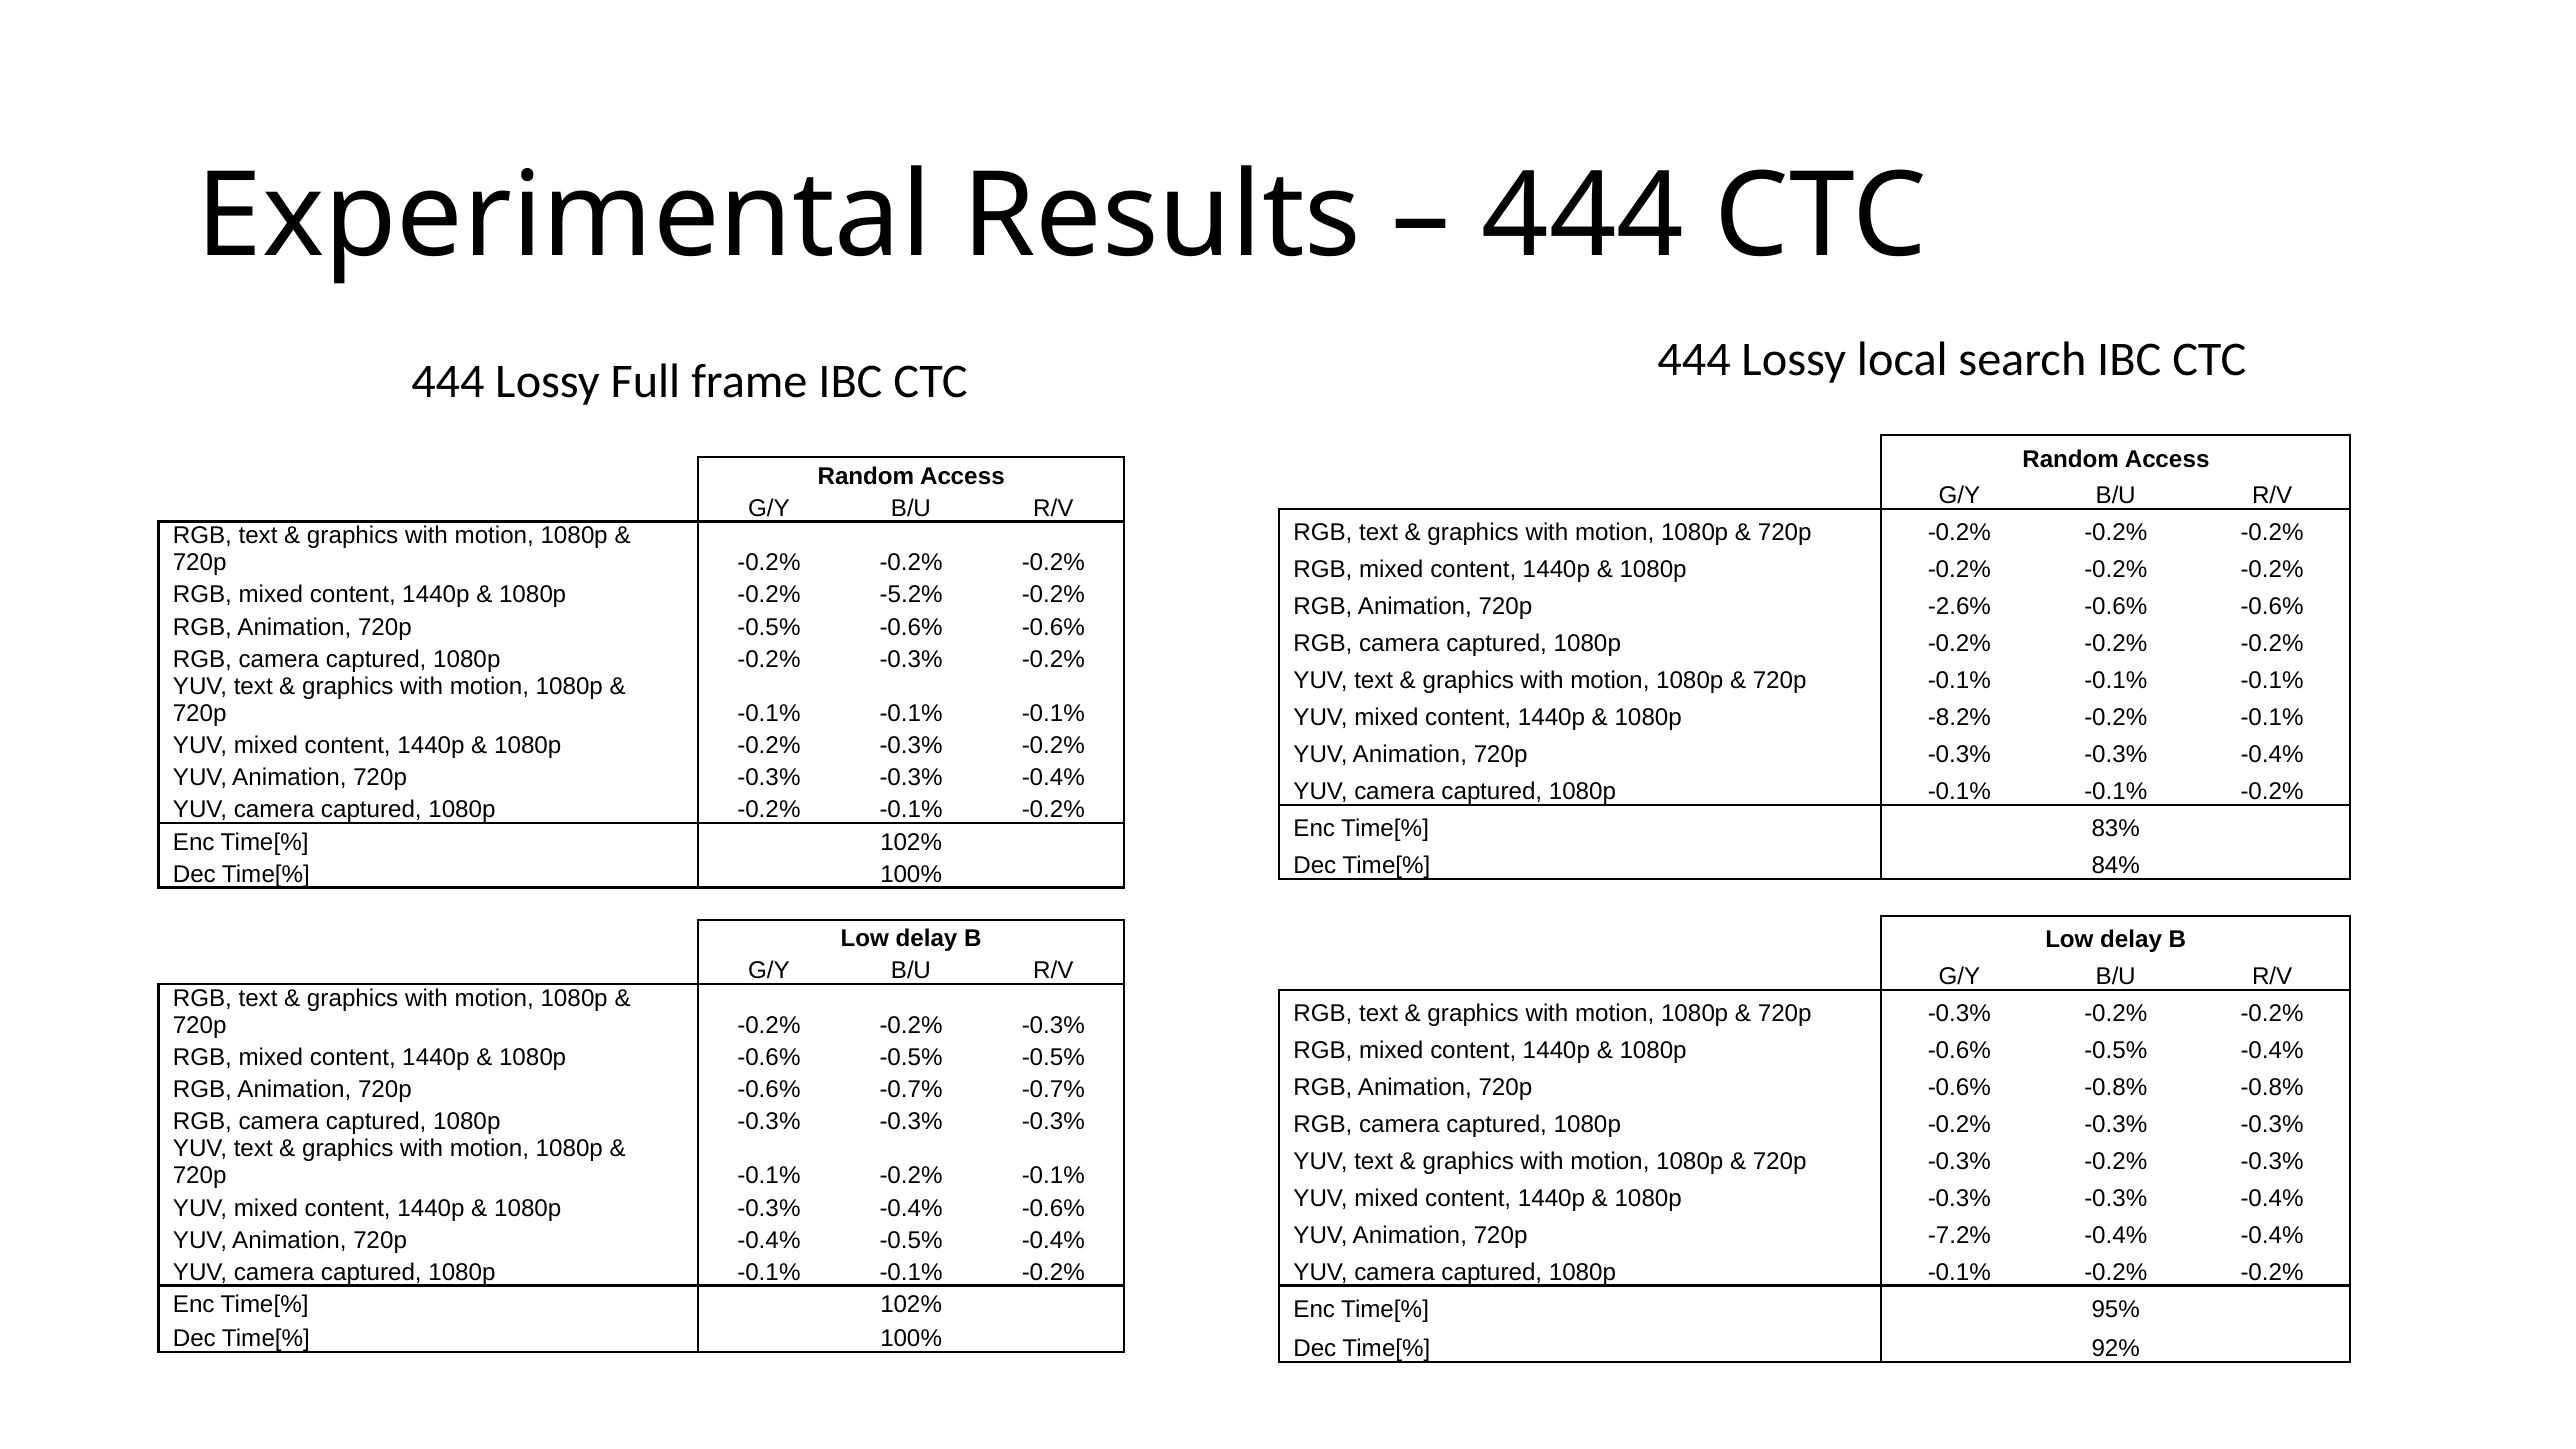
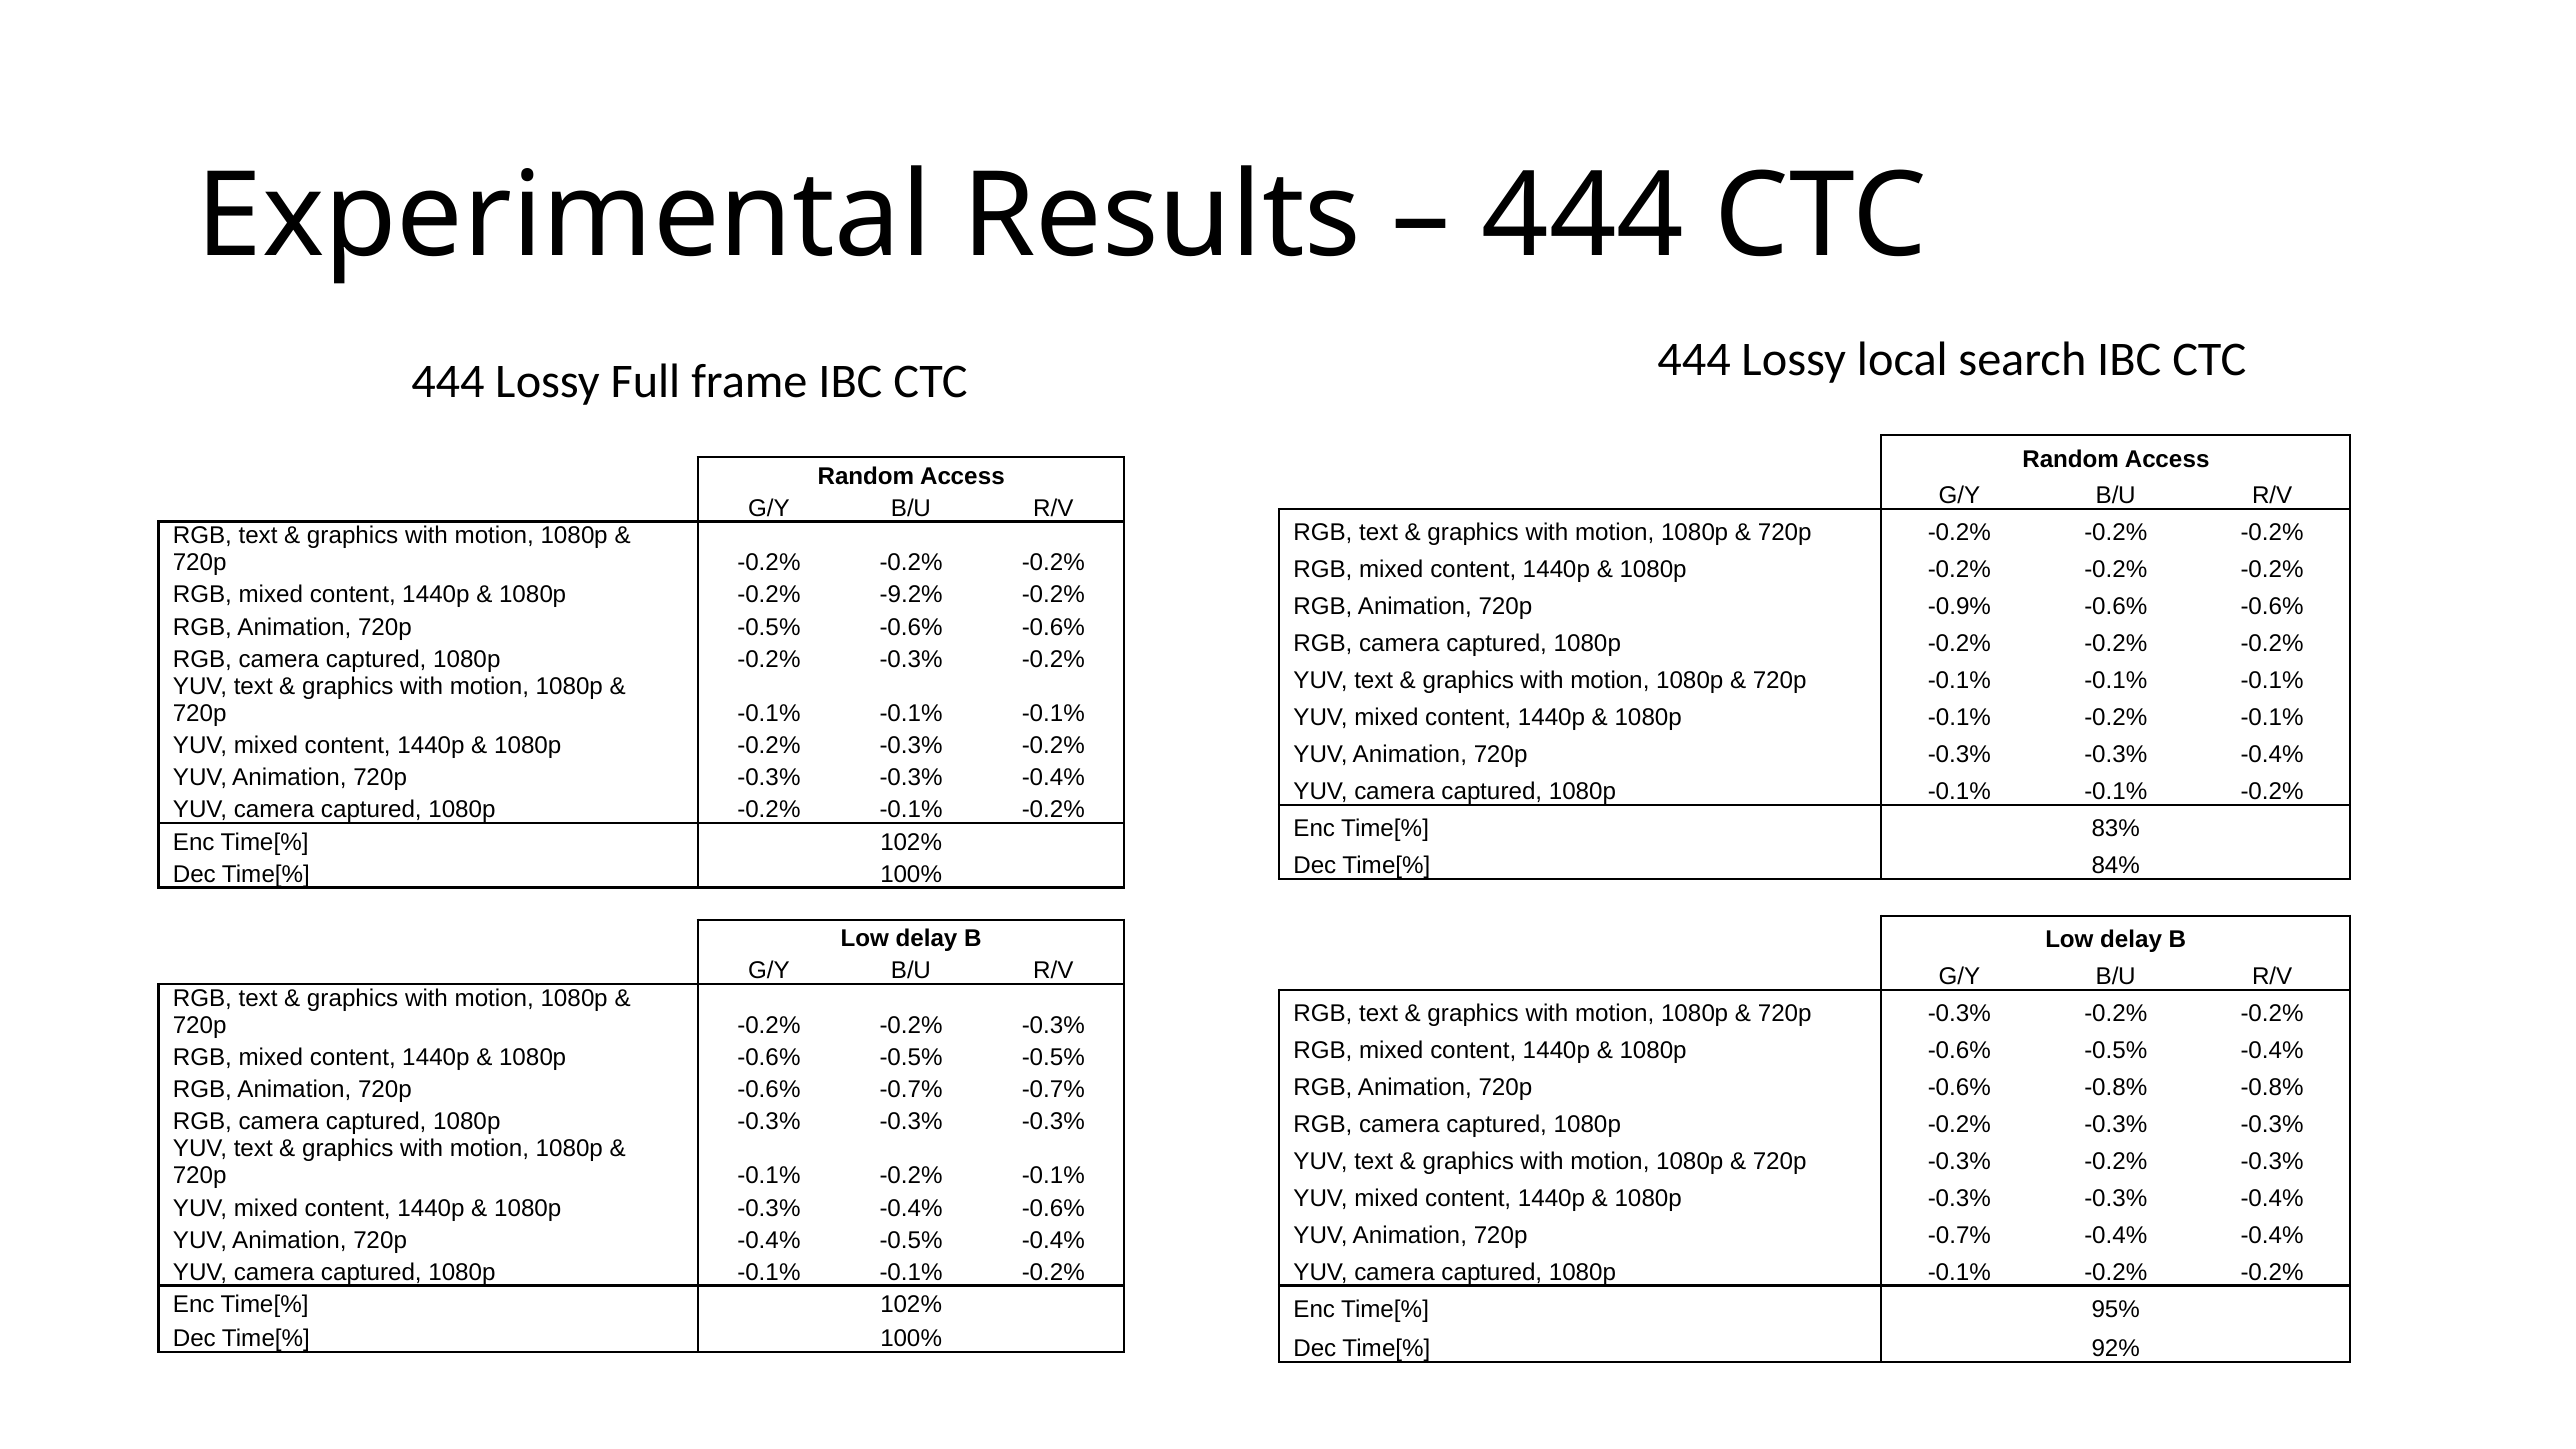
-5.2%: -5.2% -> -9.2% (911, 595)
-2.6%: -2.6% -> -0.9% (1959, 607)
-8.2%: -8.2% -> -0.1% (1959, 718)
720p -7.2%: -7.2% -> -0.7% (1959, 1235)
